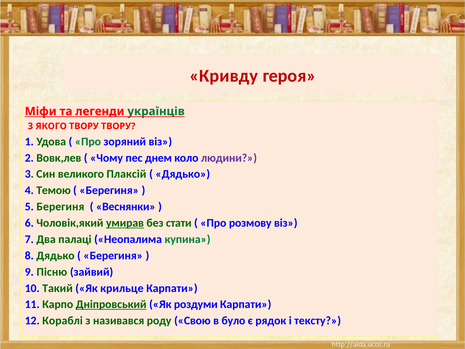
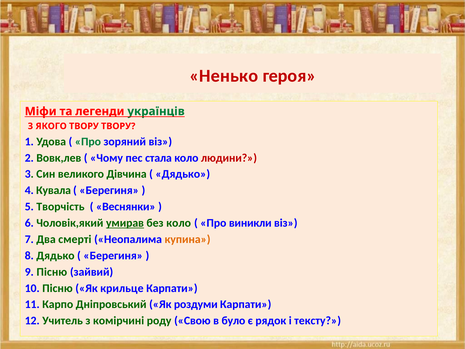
Кривду: Кривду -> Ненько (224, 76)
днем: днем -> стала (158, 158)
людини colour: purple -> red (229, 158)
Плаксій: Плаксій -> Дівчина (127, 174)
Темою: Темою -> Кувала (54, 190)
5 Берегиня: Берегиня -> Творчість (60, 207)
без стати: стати -> коло (179, 223)
розмову: розмову -> виникли (250, 223)
палаці: палаці -> смерті (75, 239)
купина colour: green -> orange (188, 239)
10 Такий: Такий -> Пісню (57, 288)
Дніпровський underline: present -> none (111, 304)
Кораблі: Кораблі -> Учитель (63, 321)
називався: називався -> комірчині (119, 321)
